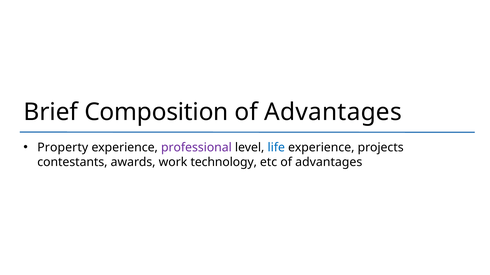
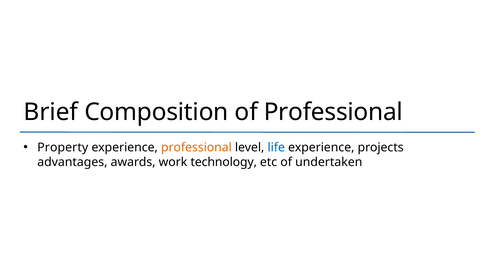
Advantages: Advantages -> Professional (333, 112)
professional colour: purple -> orange (196, 148)
contestants: contestants -> advantages (72, 162)
etc of advantages: advantages -> undertaken (329, 162)
